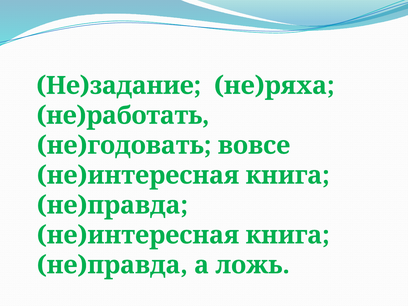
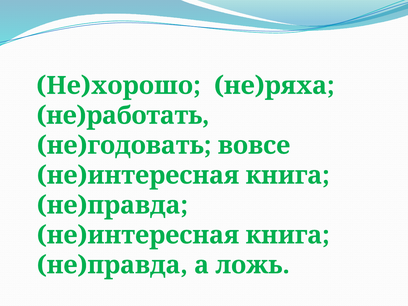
Не)задание: Не)задание -> Не)хорошо (118, 86)
